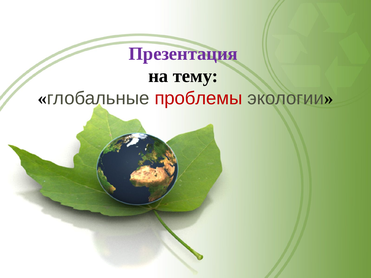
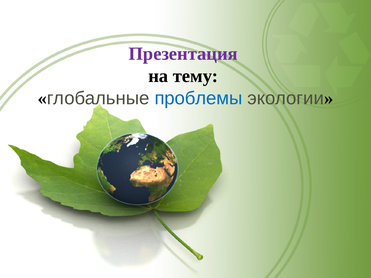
проблемы colour: red -> blue (198, 98)
